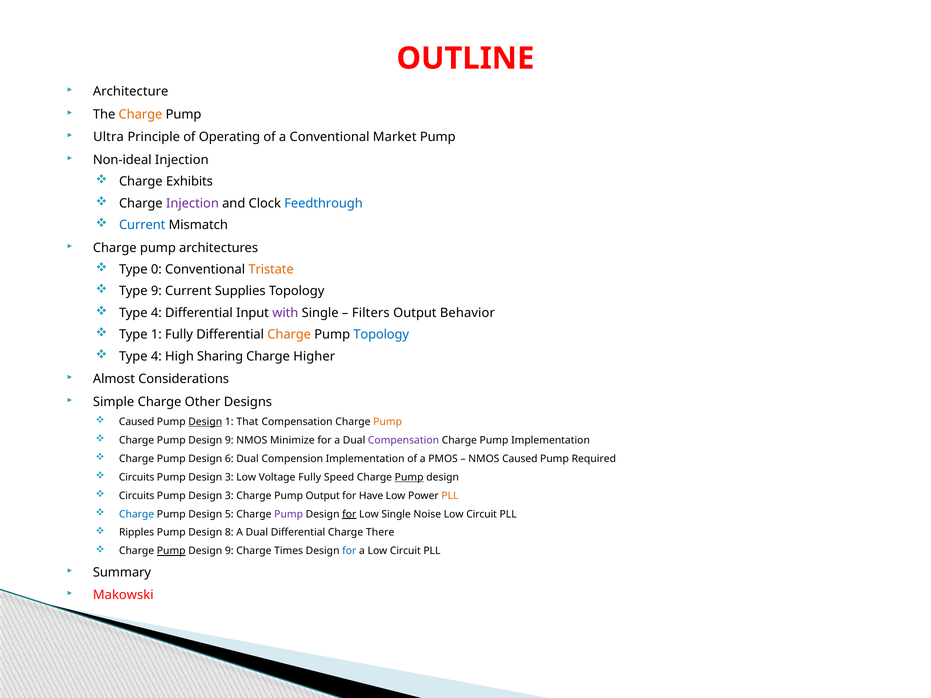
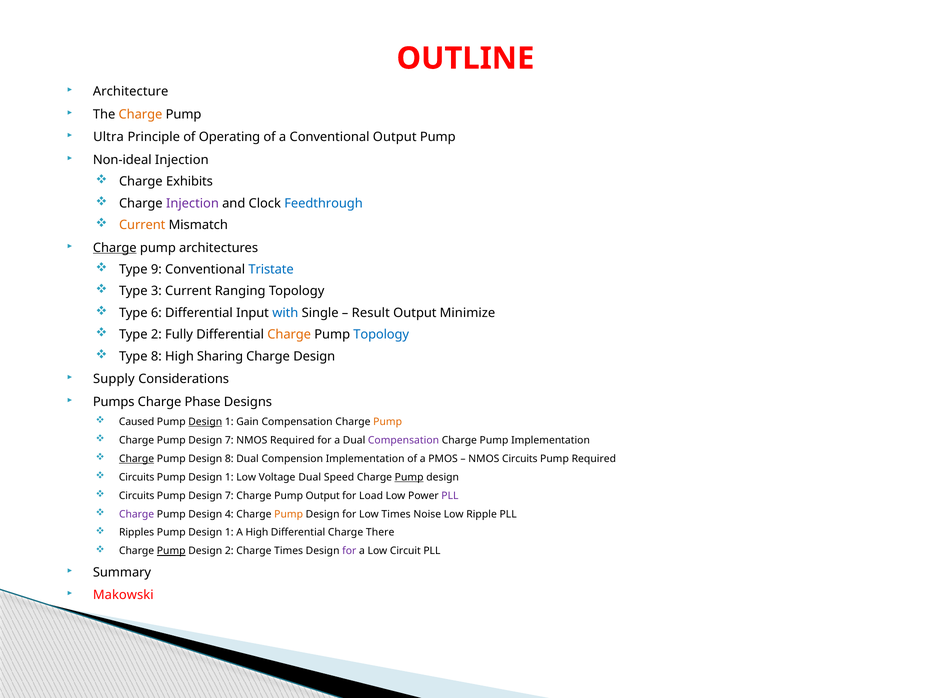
Conventional Market: Market -> Output (395, 137)
Current colour: blue -> orange (142, 225)
Charge underline: none -> present (115, 248)
0: 0 -> 9 (156, 270)
Tristate colour: orange -> blue (271, 270)
Type 9: 9 -> 3 (156, 291)
Supplies: Supplies -> Ranging (240, 291)
4: 4 -> 6 (156, 313)
with colour: purple -> blue (285, 313)
Filters: Filters -> Result (371, 313)
Behavior: Behavior -> Minimize (467, 313)
Type 1: 1 -> 2 (156, 335)
4: 4 -> 8 (156, 357)
Charge Higher: Higher -> Design (314, 357)
Almost: Almost -> Supply (114, 379)
Simple: Simple -> Pumps (114, 402)
Other: Other -> Phase (203, 402)
That: That -> Gain (248, 422)
9: 9 -> 7 (229, 440)
NMOS Minimize: Minimize -> Required (292, 440)
Charge underline: none -> present (137, 459)
Design 6: 6 -> 8 (229, 459)
NMOS Caused: Caused -> Circuits (520, 459)
3: 3 -> 1 (229, 477)
Voltage Fully: Fully -> Dual (310, 477)
3: 3 -> 7 (229, 496)
Have: Have -> Load (371, 496)
PLL colour: orange -> purple (450, 496)
Charge colour: blue -> purple (137, 514)
5: 5 -> 4 (229, 514)
Pump colour: purple -> orange (289, 514)
for underline: present -> none (349, 514)
Low Single: Single -> Times (396, 514)
Noise Low Circuit: Circuit -> Ripple (482, 514)
8: 8 -> 1 (229, 533)
Dual: Dual -> High (257, 533)
9: 9 -> 2 (229, 551)
for colour: blue -> purple (349, 551)
